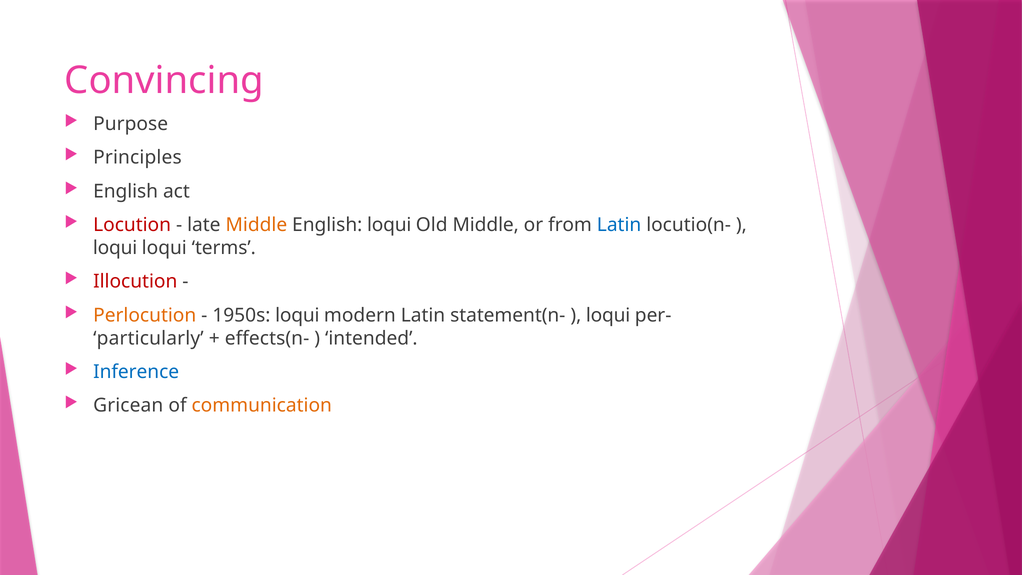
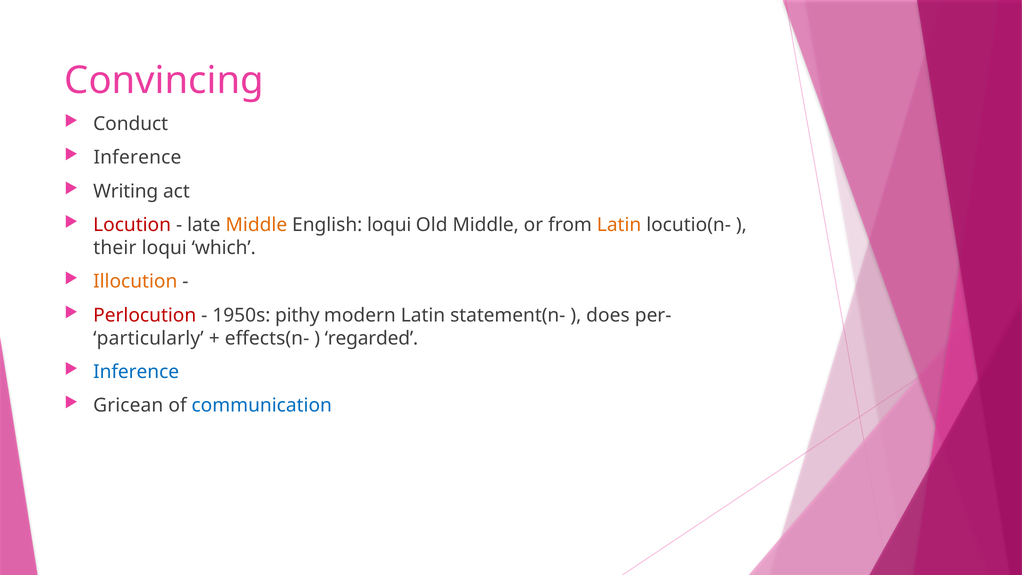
Purpose: Purpose -> Conduct (131, 124)
Principles: Principles -> Inference (137, 158)
English: English -> Writing (126, 191)
Latin colour: blue -> orange (619, 225)
loqui: loqui -> their (115, 248)
terms: terms -> which (224, 248)
Illocution colour: red -> orange (135, 282)
Perlocution colour: orange -> red (145, 315)
1950s loqui: loqui -> pithy (297, 315)
loqui: loqui -> does (608, 315)
intended: intended -> regarded (371, 338)
communication colour: orange -> blue (262, 406)
